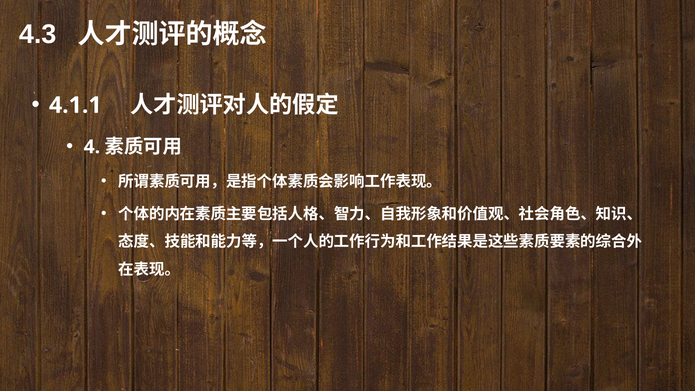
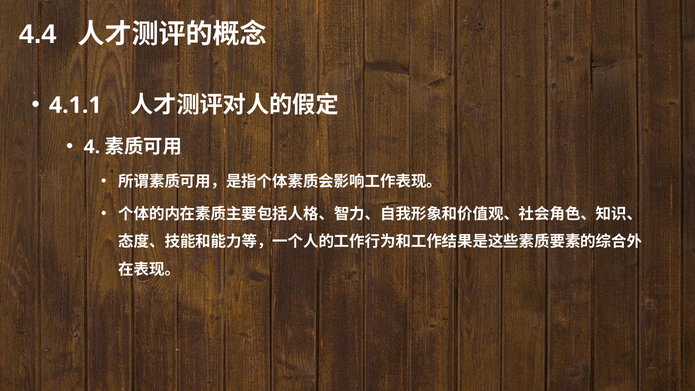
4.3: 4.3 -> 4.4 (38, 34)
